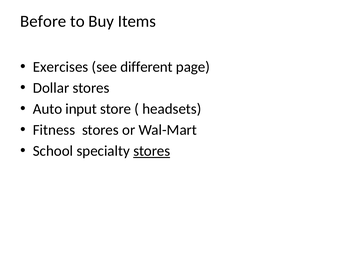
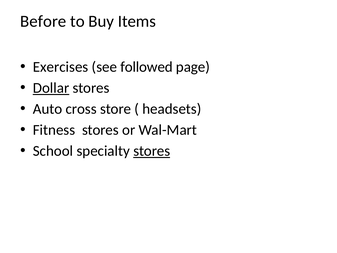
different: different -> followed (147, 67)
Dollar underline: none -> present (51, 88)
input: input -> cross (81, 109)
